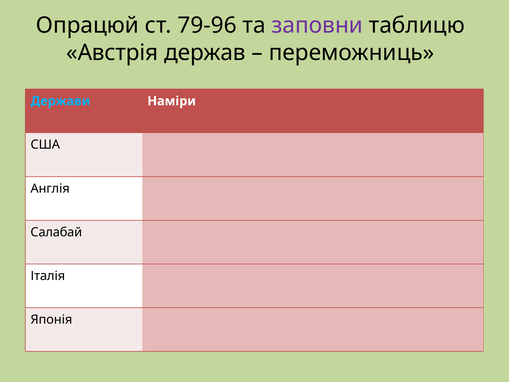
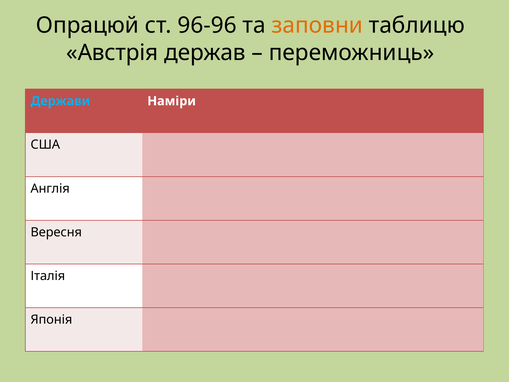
79-96: 79-96 -> 96-96 (207, 25)
заповни colour: purple -> orange (317, 25)
Салабай: Салабай -> Вересня (56, 232)
